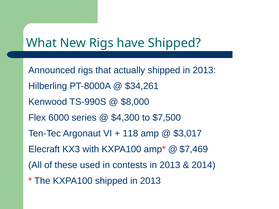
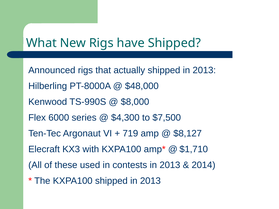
$34,261: $34,261 -> $48,000 (142, 86)
118: 118 -> 719 (130, 134)
$3,017: $3,017 -> $8,127 (188, 134)
$7,469: $7,469 -> $1,710 (194, 149)
